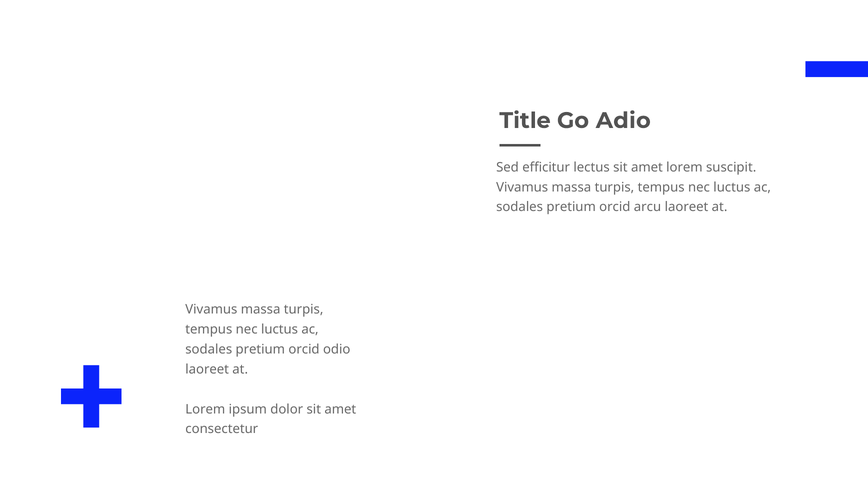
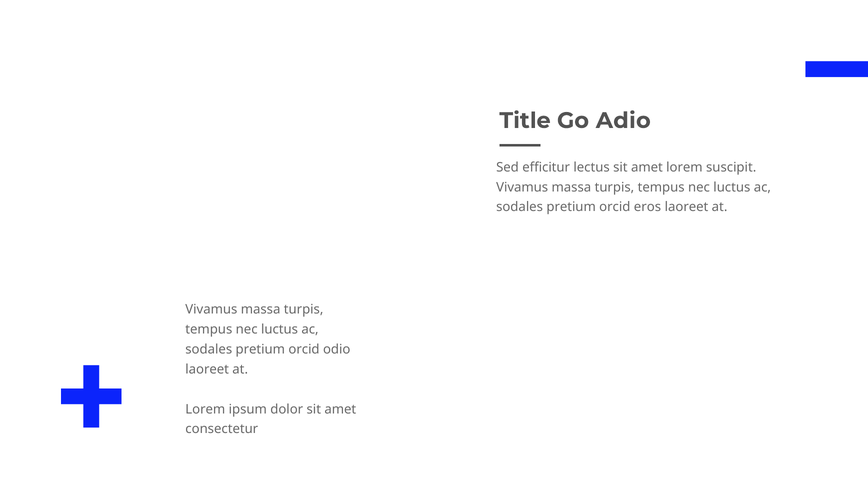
arcu: arcu -> eros (647, 207)
